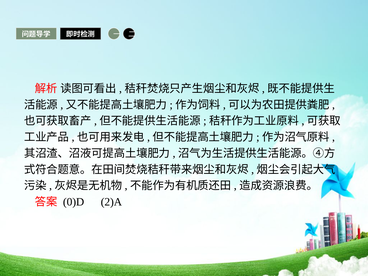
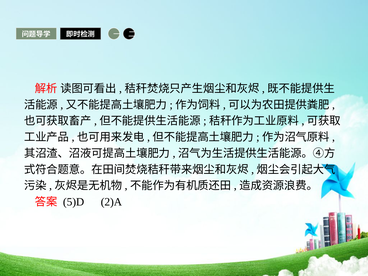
0)D: 0)D -> 5)D (74, 202)
